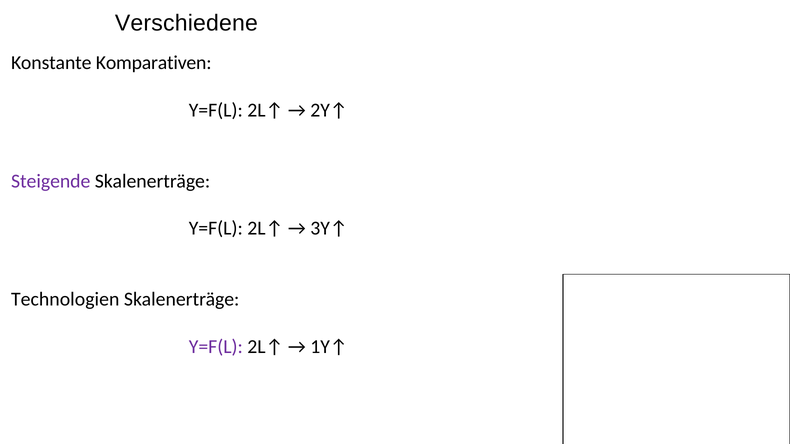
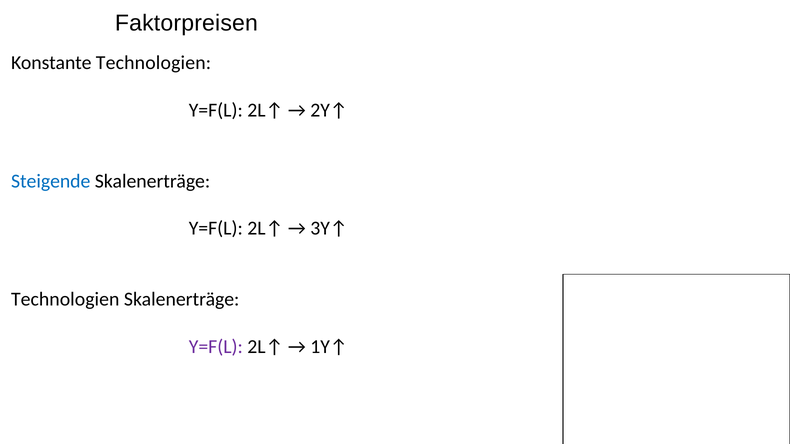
Verschiedene: Verschiedene -> Faktorpreisen (186, 23)
Konstante Komparativen: Komparativen -> Technologien (154, 63)
Steigende colour: purple -> blue (51, 181)
